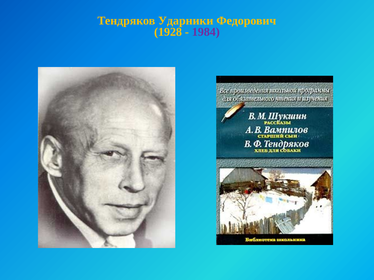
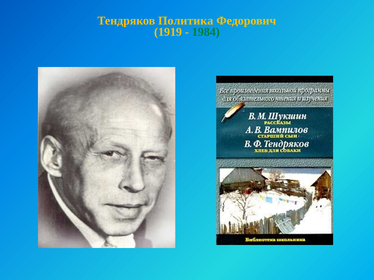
Ударники: Ударники -> Политика (186, 21)
1928: 1928 -> 1919 (168, 32)
1984 colour: purple -> green (206, 32)
